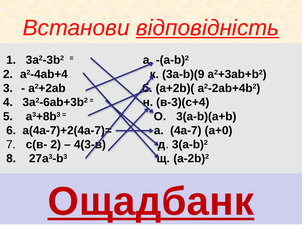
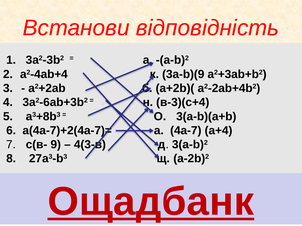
відповідність underline: present -> none (207, 28)
a+0: a+0 -> a+4 (219, 131)
с(в- 2: 2 -> 9 (56, 145)
